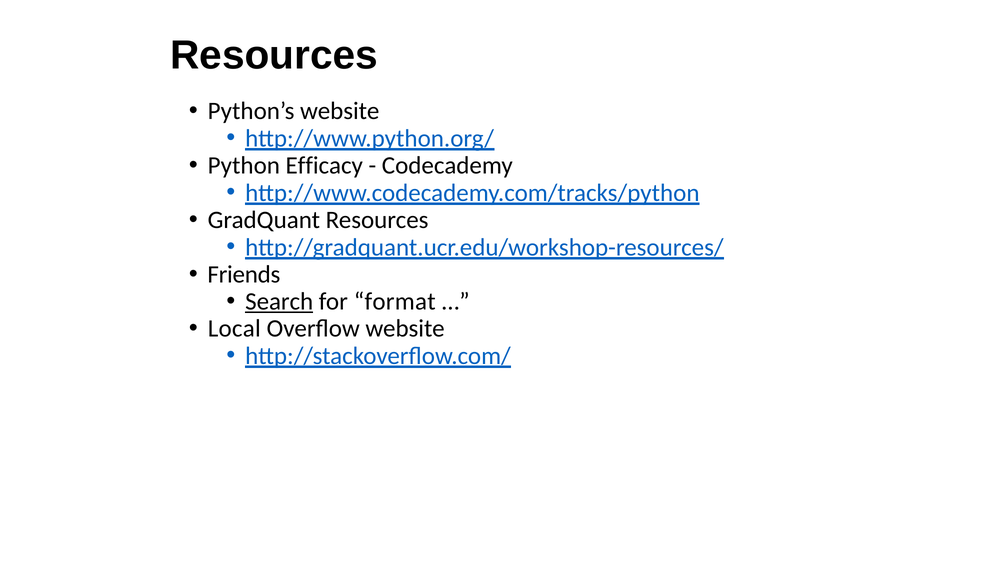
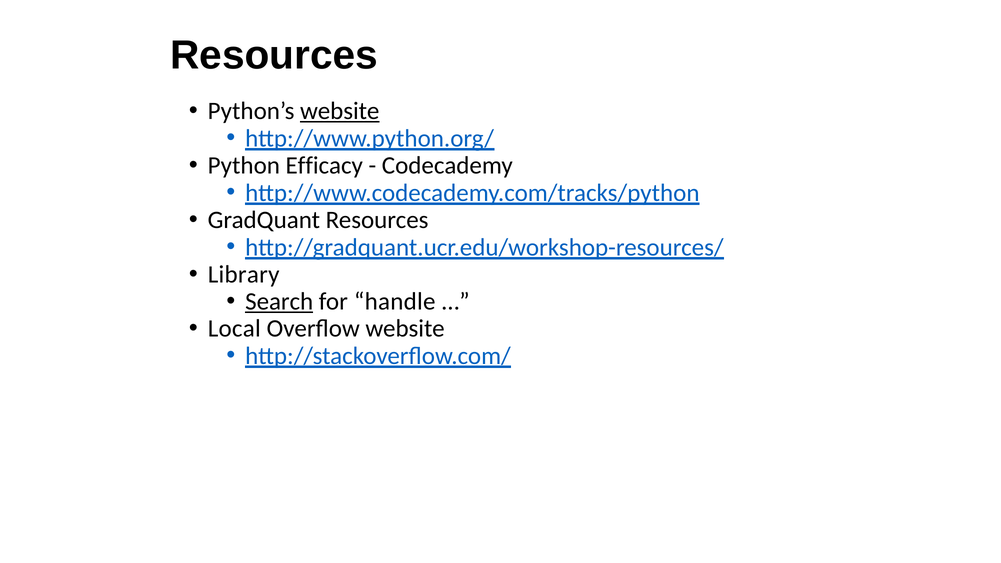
website underline: none -> present (340, 111)
Friends: Friends -> Library (244, 274)
format: format -> handle (395, 301)
